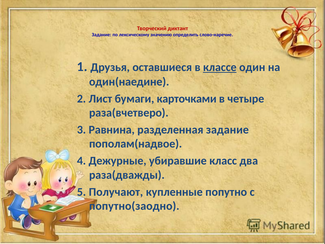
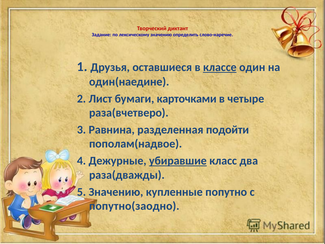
разделенная задание: задание -> подойти (227, 130)
убиравшие underline: none -> present (178, 161)
5 Получают: Получают -> Значению (116, 192)
